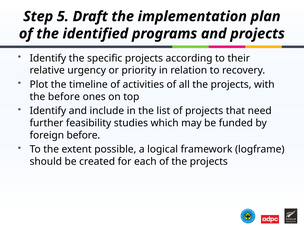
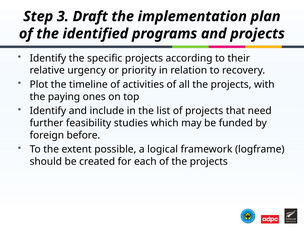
5: 5 -> 3 (63, 16)
the before: before -> paying (64, 97)
